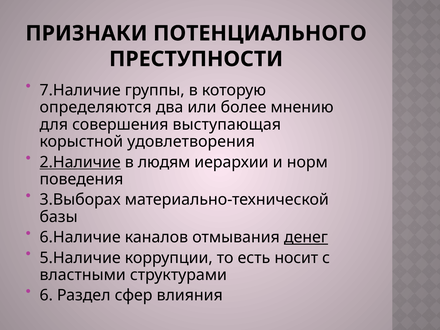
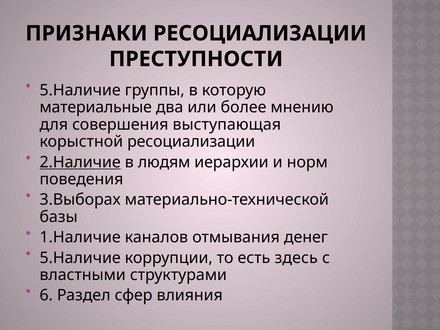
ПРИЗНАКИ ПОТЕНЦИАЛЬНОГО: ПОТЕНЦИАЛЬНОГО -> РЕСОЦИАЛИЗАЦИИ (260, 33)
7.Наличие: 7.Наличие -> 5.Наличие (80, 90)
определяются: определяются -> материальные (96, 107)
корыстной удовлетворения: удовлетворения -> ресоциализации (191, 142)
6.Наличие: 6.Наличие -> 1.Наличие (80, 237)
денег underline: present -> none (306, 237)
носит: носит -> здесь (296, 258)
